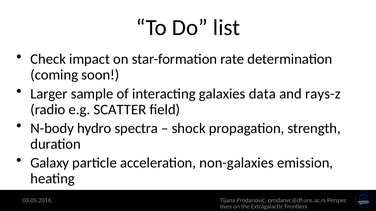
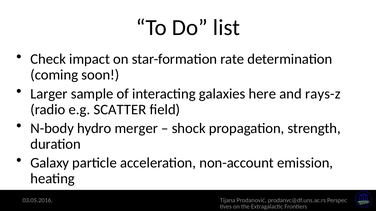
data: data -> here (262, 94)
spectra: spectra -> merger (136, 129)
non-galaxies: non-galaxies -> non-account (237, 163)
